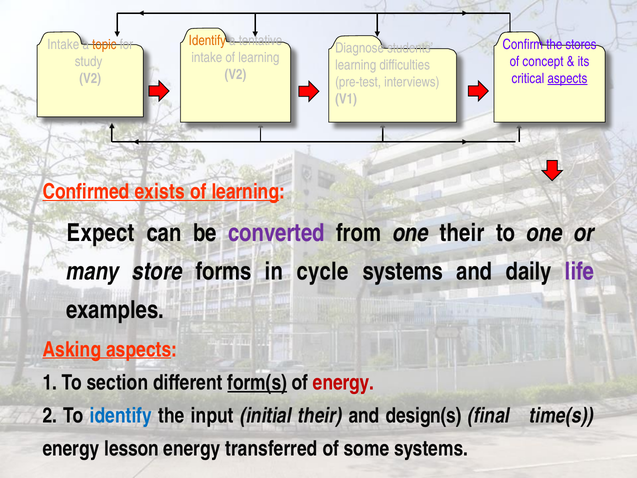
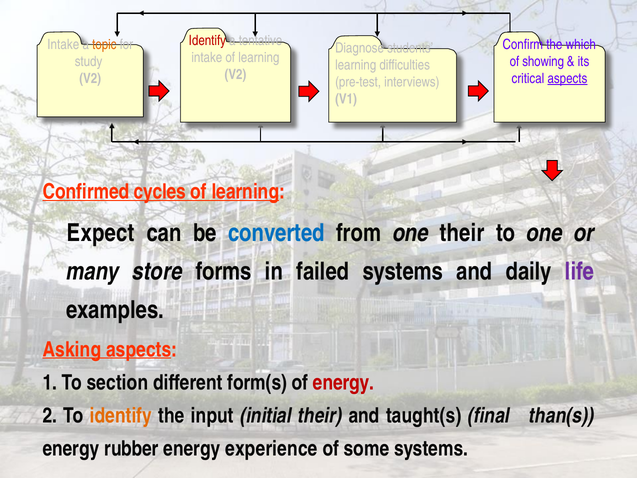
Identify colour: orange -> red (207, 41)
stores: stores -> which (581, 44)
concept: concept -> showing (543, 61)
exists: exists -> cycles (160, 192)
converted colour: purple -> blue (276, 233)
cycle: cycle -> failed (323, 271)
form(s underline: present -> none (257, 382)
identify colour: blue -> orange (121, 416)
design(s: design(s -> taught(s (424, 416)
time(s: time(s -> than(s (561, 416)
lesson: lesson -> rubber (132, 449)
transferred: transferred -> experience (271, 449)
